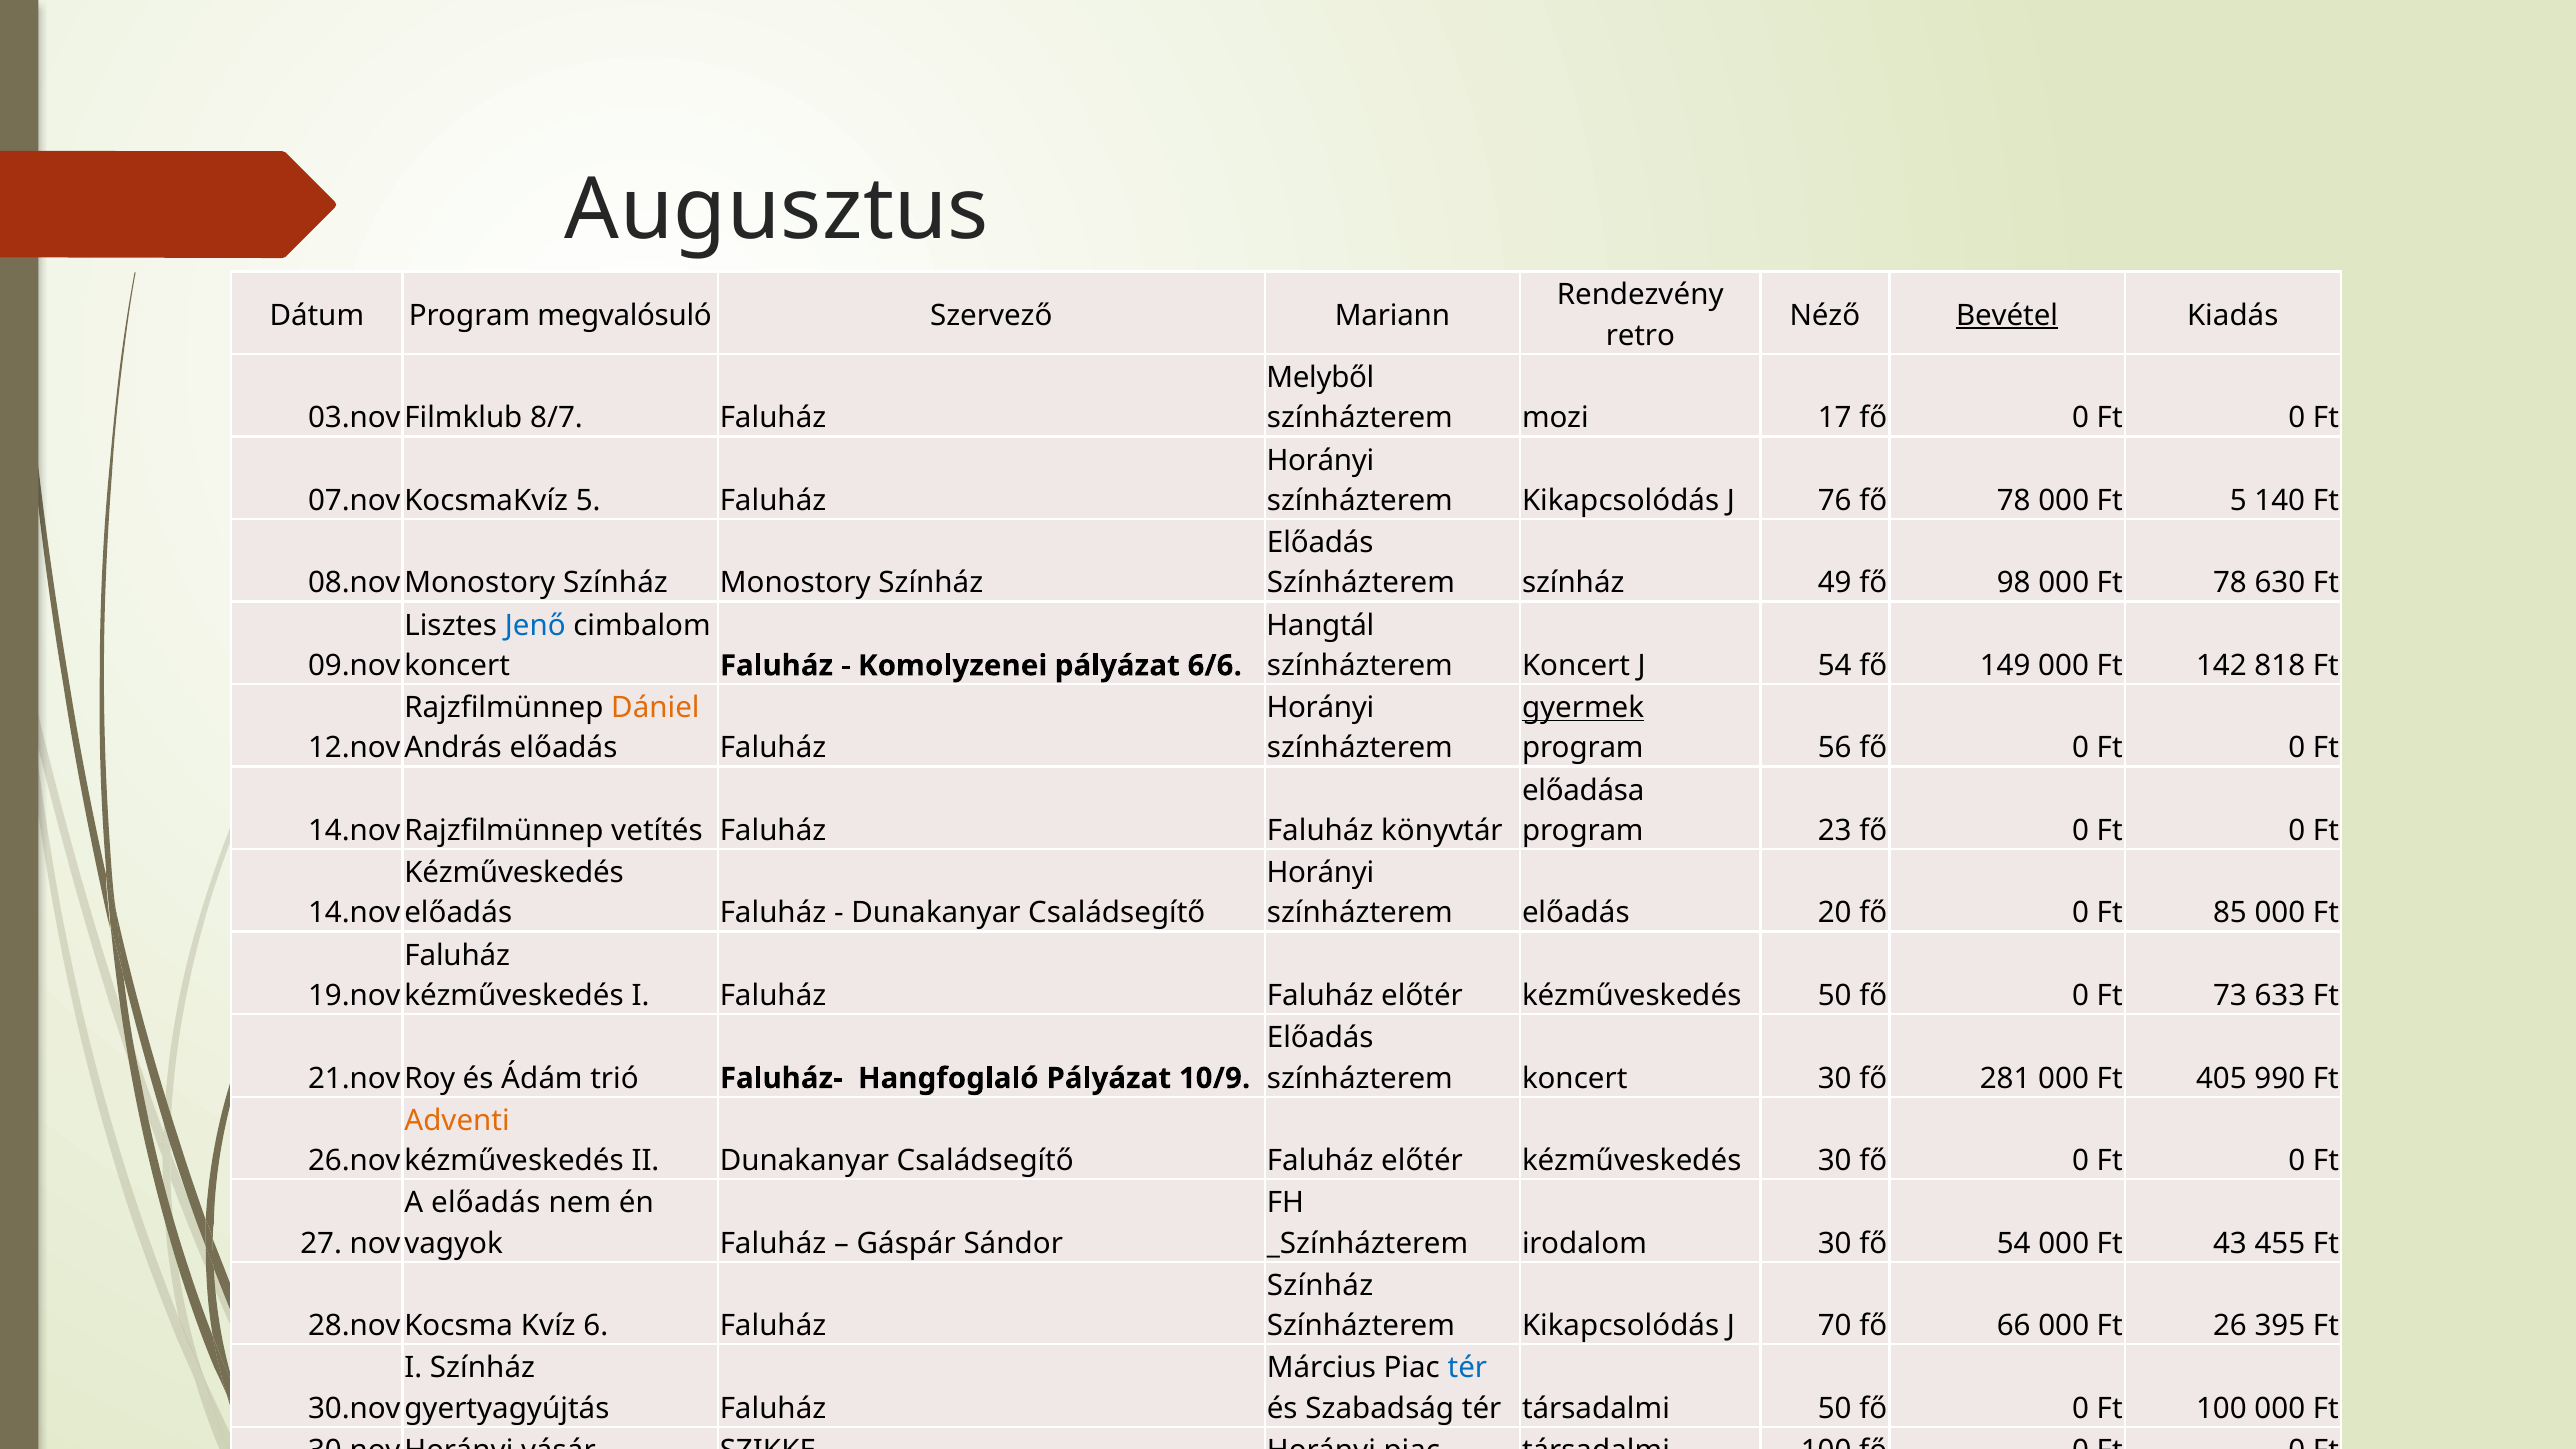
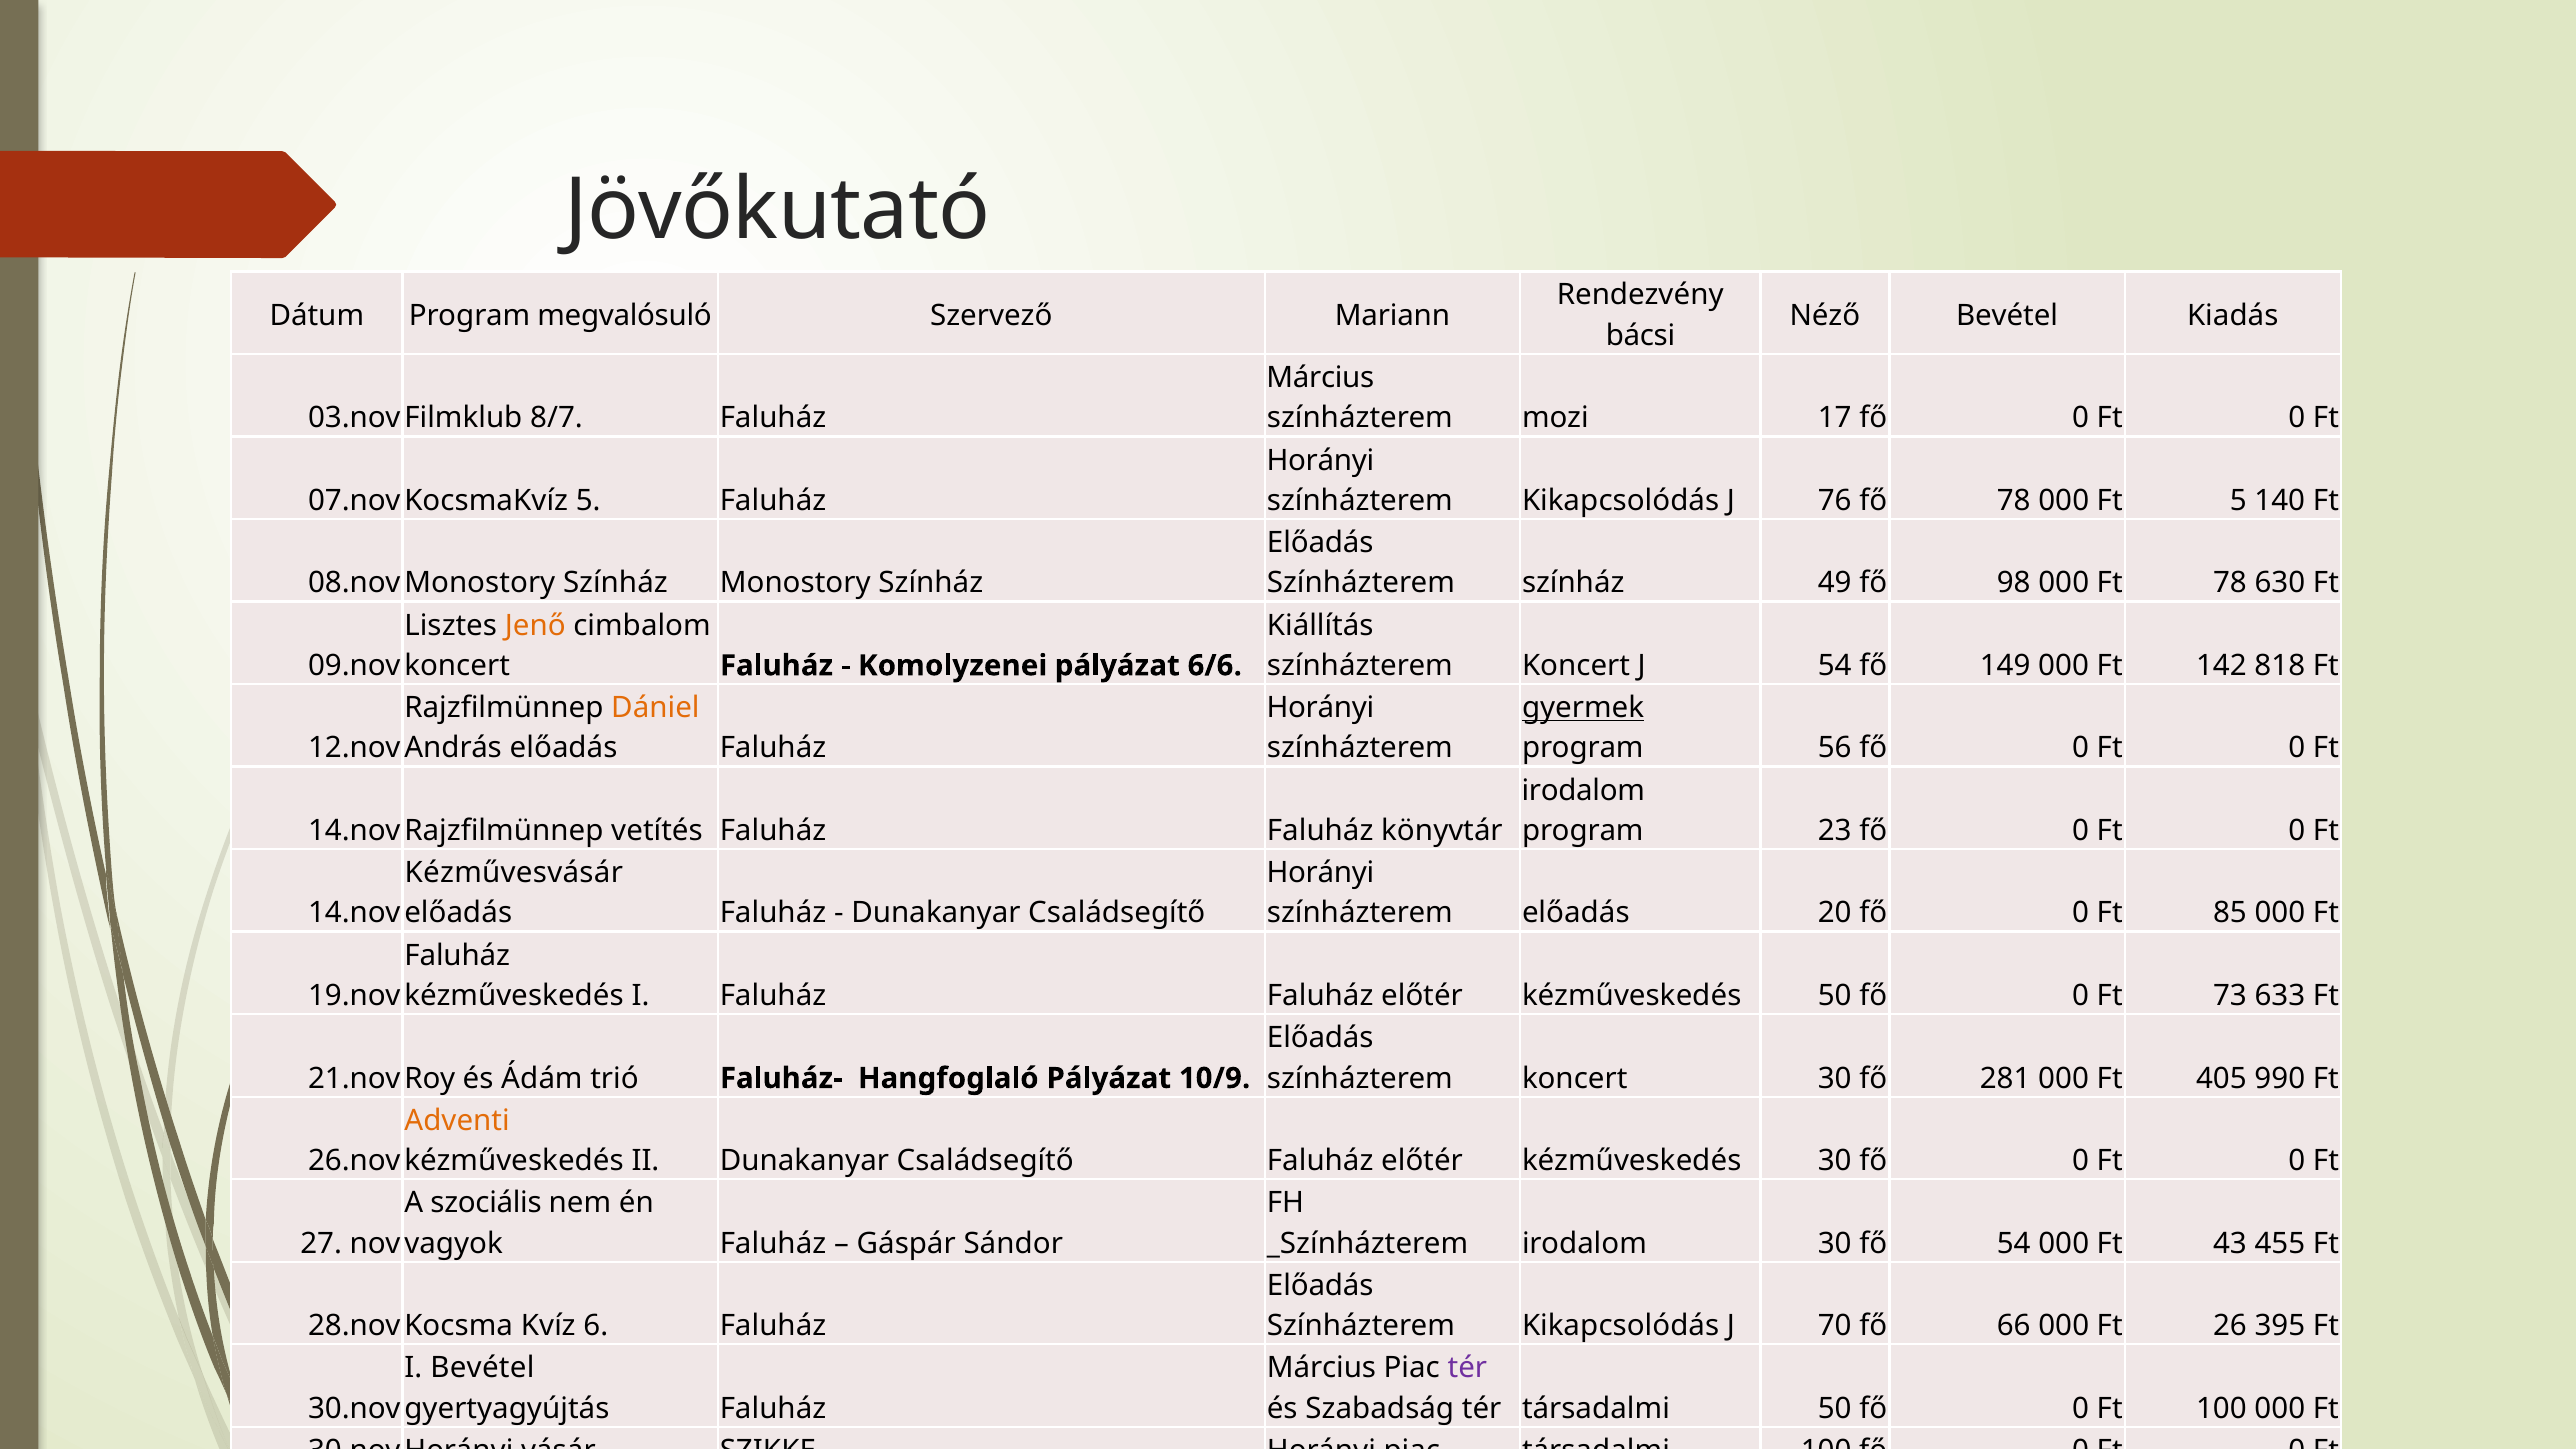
Augusztus: Augusztus -> Jövőkutató (778, 210)
Bevétel underline: present -> none (2007, 315)
retro: retro -> bácsi (1640, 335)
Melyből: Melyből -> Március (1320, 378)
Jenő colour: blue -> orange (535, 625)
Hangtál: Hangtál -> Kiállítás (1320, 625)
előadása: előadása -> irodalom (1583, 790)
Kézműveskedés: Kézműveskedés -> Kézművesvásár (514, 873)
A előadás: előadás -> szociális (486, 1203)
Színház: Színház -> Előadás (1320, 1286)
I Színház: Színház -> Bevétel (482, 1368)
tér colour: blue -> purple (1467, 1368)
